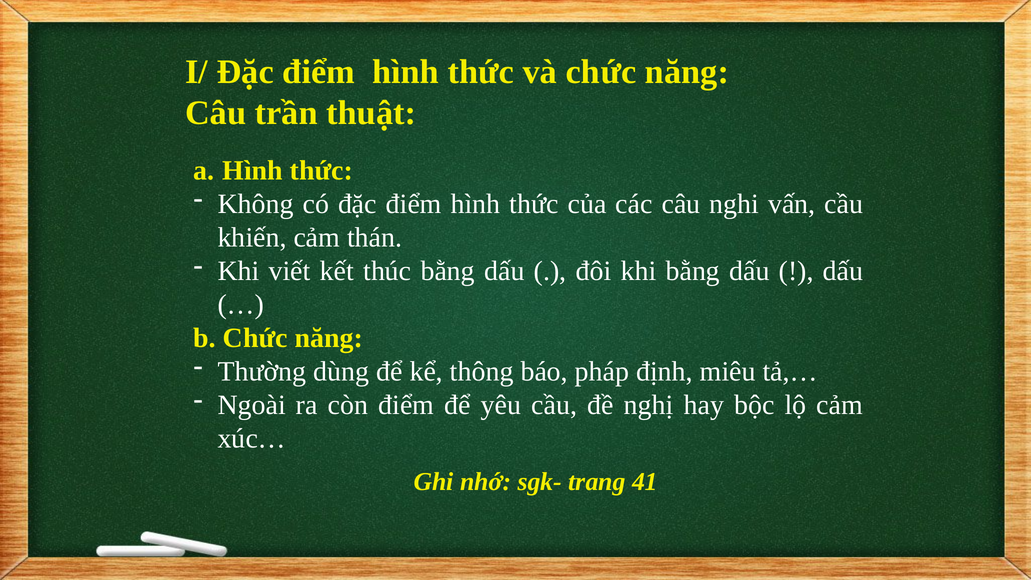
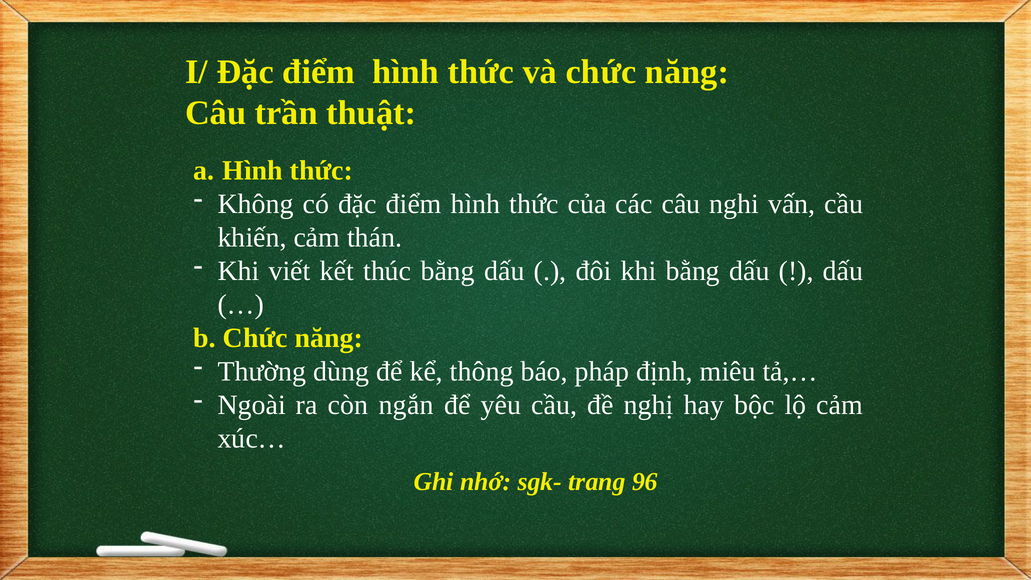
còn điểm: điểm -> ngắn (406, 405)
41: 41 -> 96 (645, 482)
